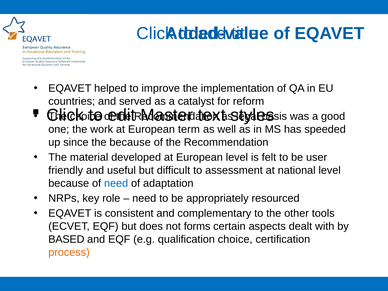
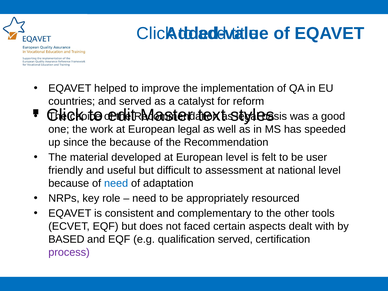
European term: term -> legal (189, 129)
forms: forms -> faced (197, 226)
qualification choice: choice -> served (235, 239)
process colour: orange -> purple (69, 252)
